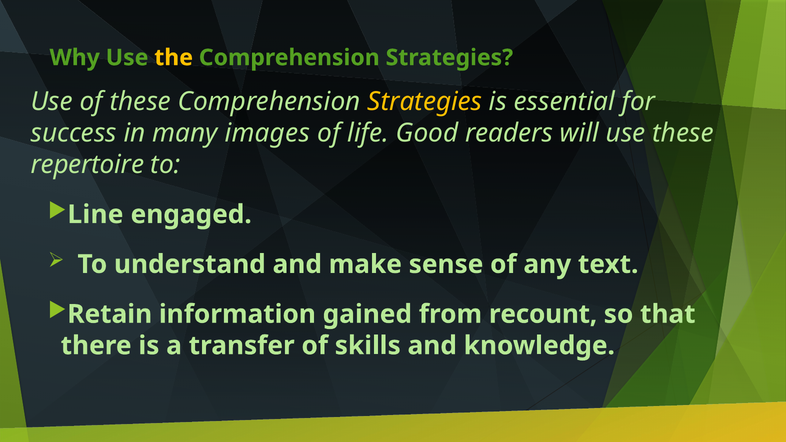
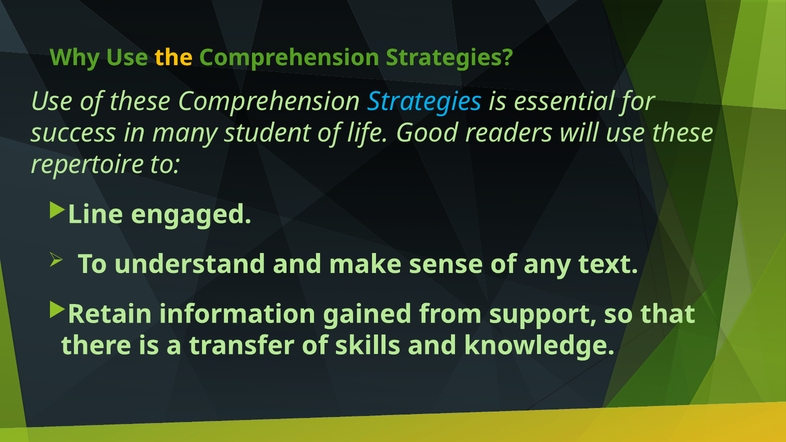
Strategies colour: yellow -> light blue (425, 102)
images: images -> student (268, 133)
recount: recount -> support (543, 314)
